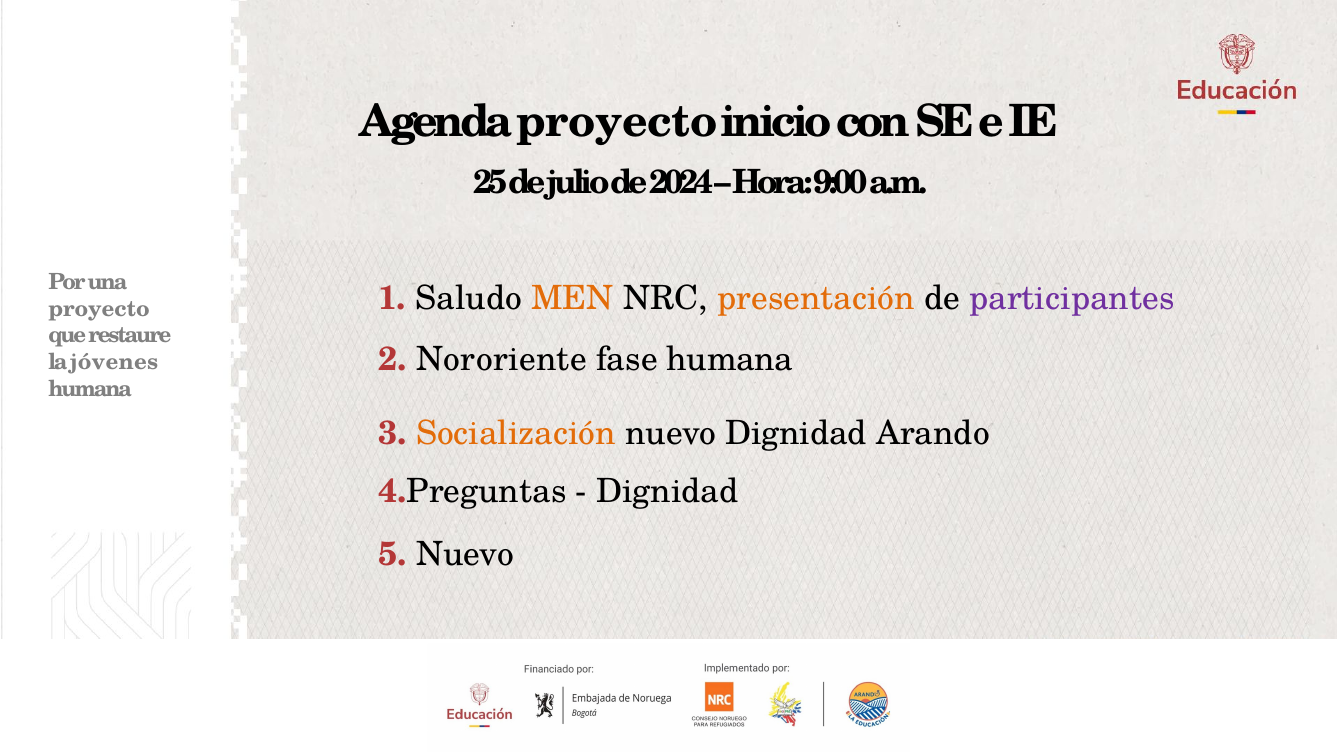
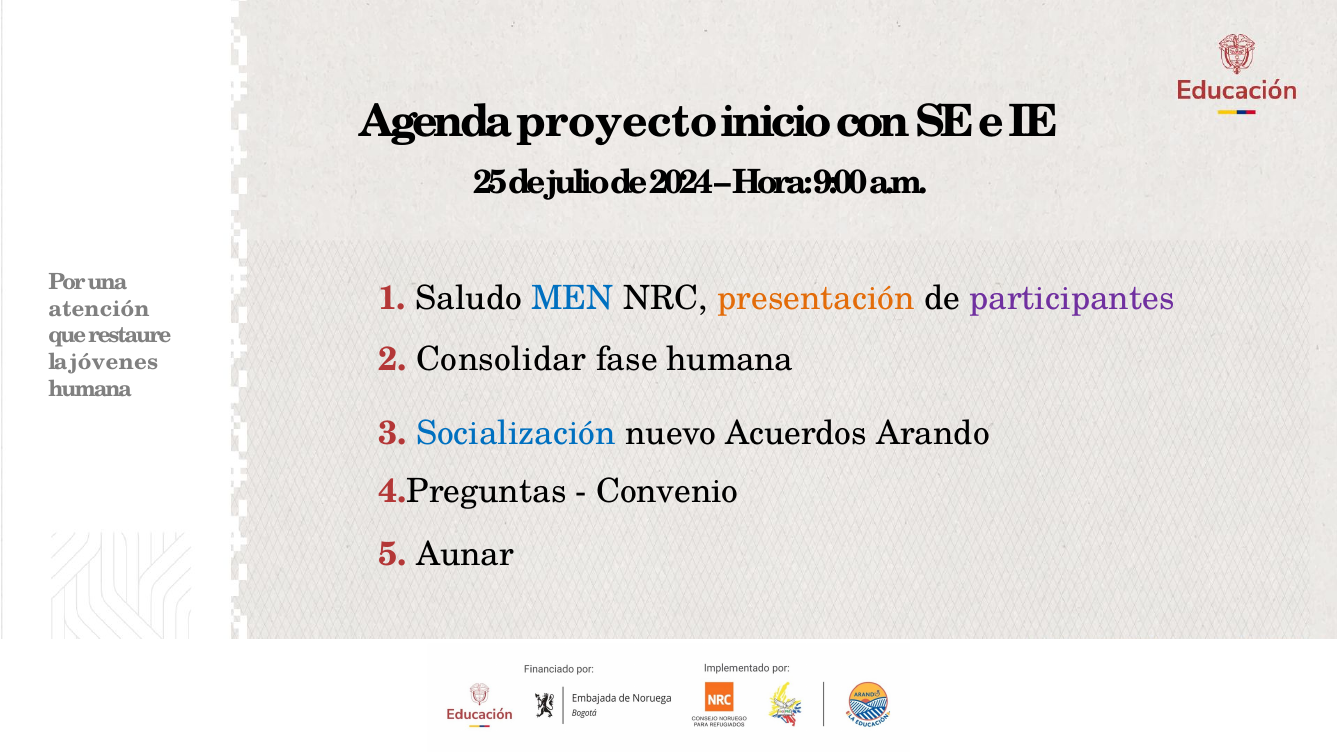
MEN colour: orange -> blue (573, 299)
proyecto: proyecto -> atención (99, 309)
Nororiente: Nororiente -> Consolidar (502, 360)
Socialización colour: orange -> blue (516, 433)
nuevo Dignidad: Dignidad -> Acuerdos (796, 433)
Dignidad: Dignidad -> Convenio (667, 491)
5 Nuevo: Nuevo -> Aunar (465, 555)
